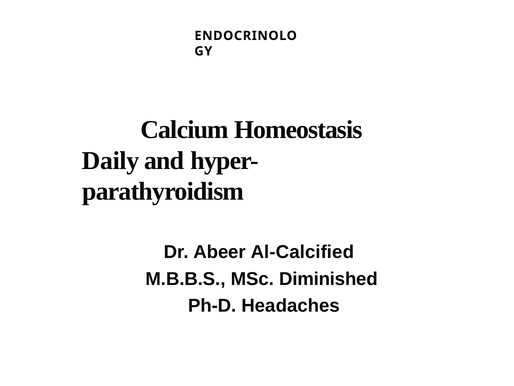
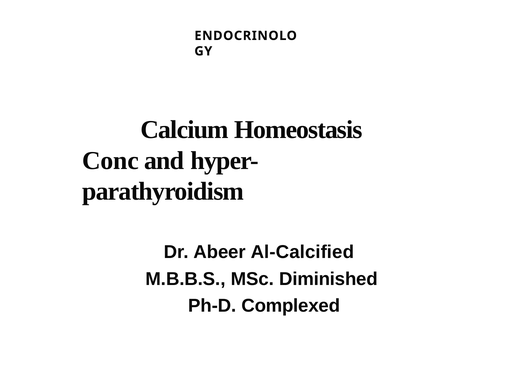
Daily: Daily -> Conc (111, 160)
Headaches: Headaches -> Complexed (291, 305)
